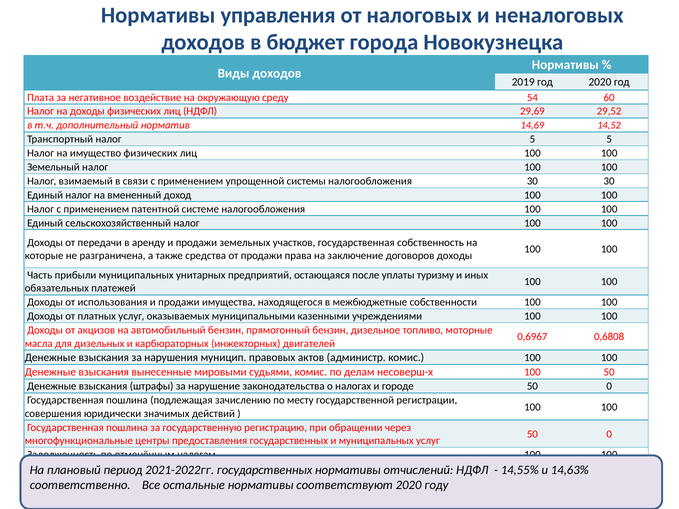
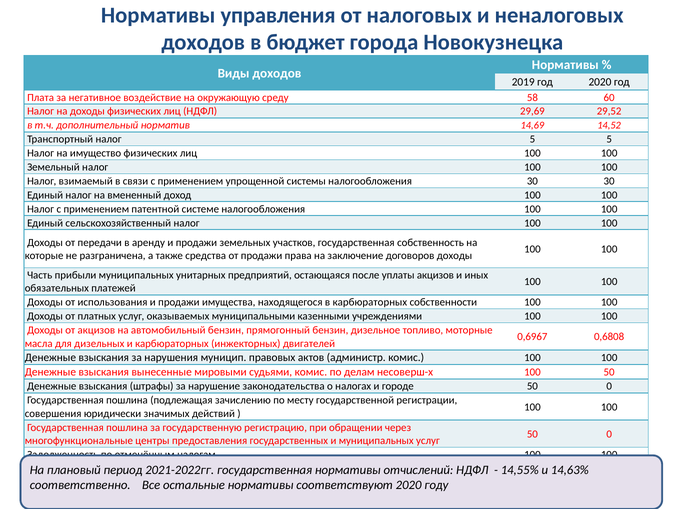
54: 54 -> 58 (532, 97)
уплаты туризму: туризму -> акцизов (435, 275)
в межбюджетные: межбюджетные -> карбюраторных (370, 302)
2021-2022гг государственных: государственных -> государственная (264, 470)
